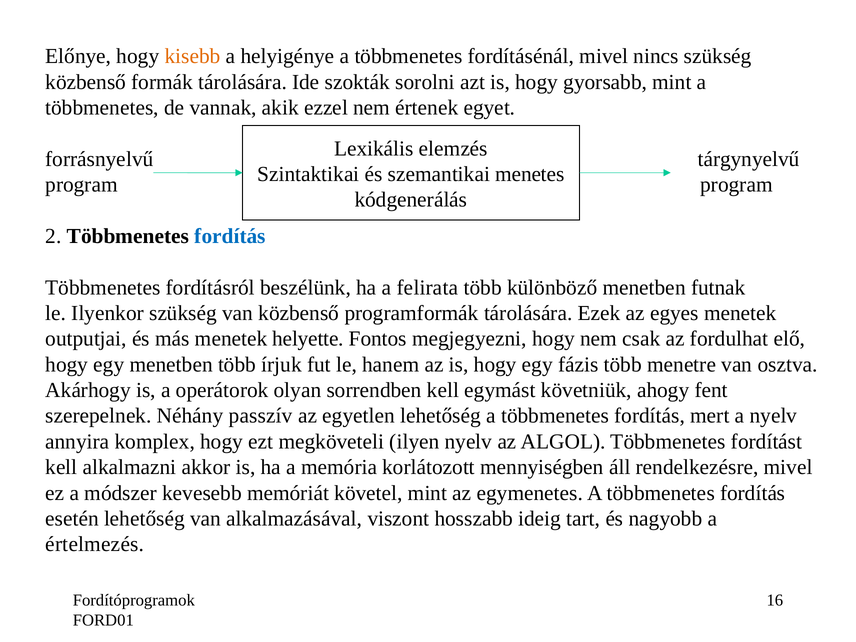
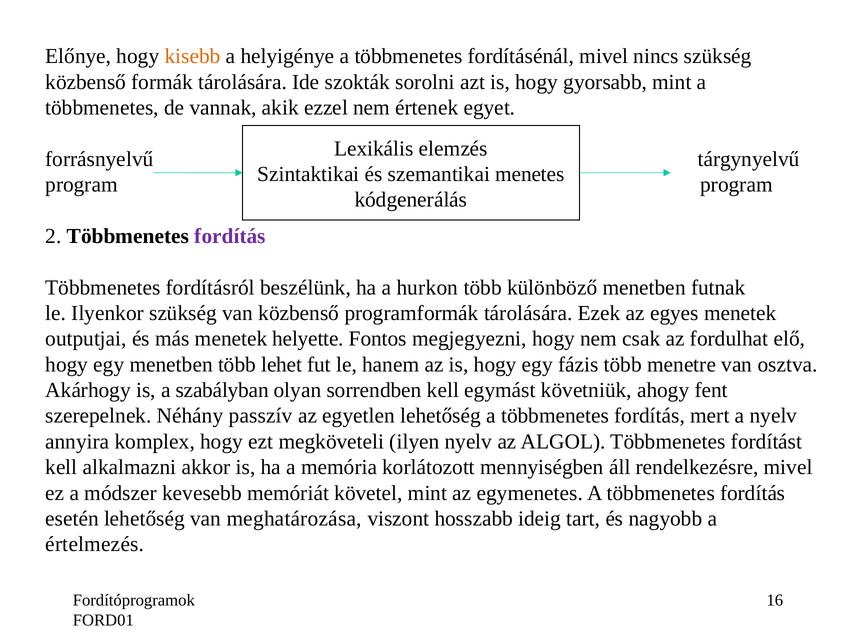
fordítás colour: blue -> purple (230, 236)
felirata: felirata -> hurkon (427, 288)
írjuk: írjuk -> lehet (282, 365)
operátorok: operátorok -> szabályban (222, 390)
alkalmazásával: alkalmazásával -> meghatározása (294, 519)
